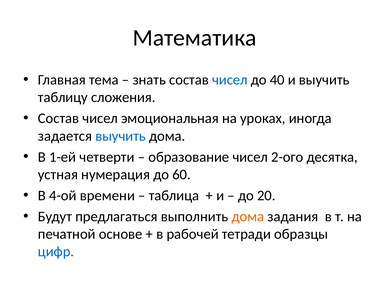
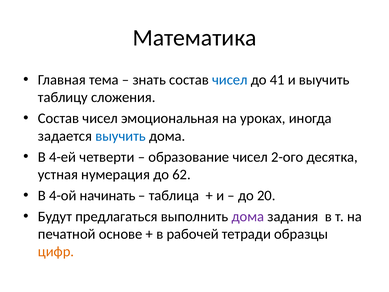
40: 40 -> 41 (277, 80)
1-ей: 1-ей -> 4-ей (63, 157)
60: 60 -> 62 (181, 174)
времени: времени -> начинать (107, 195)
дома colour: orange -> purple (248, 216)
цифр colour: blue -> orange (56, 251)
